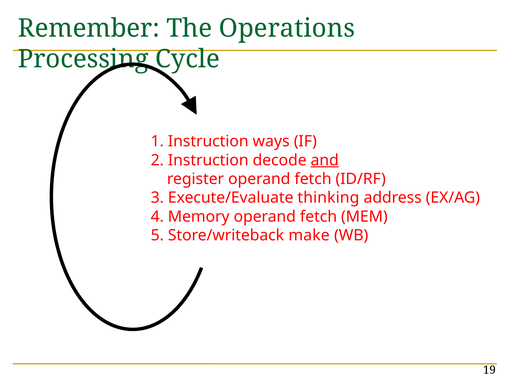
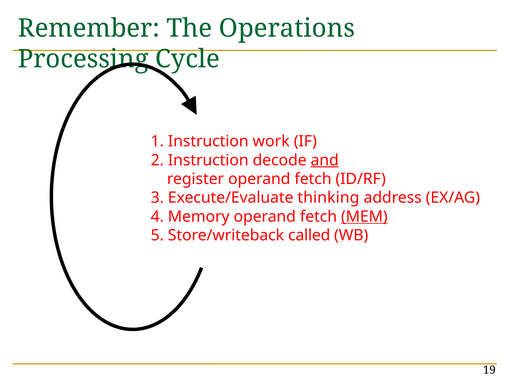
ways: ways -> work (271, 142)
MEM underline: none -> present (364, 217)
make: make -> called (309, 236)
